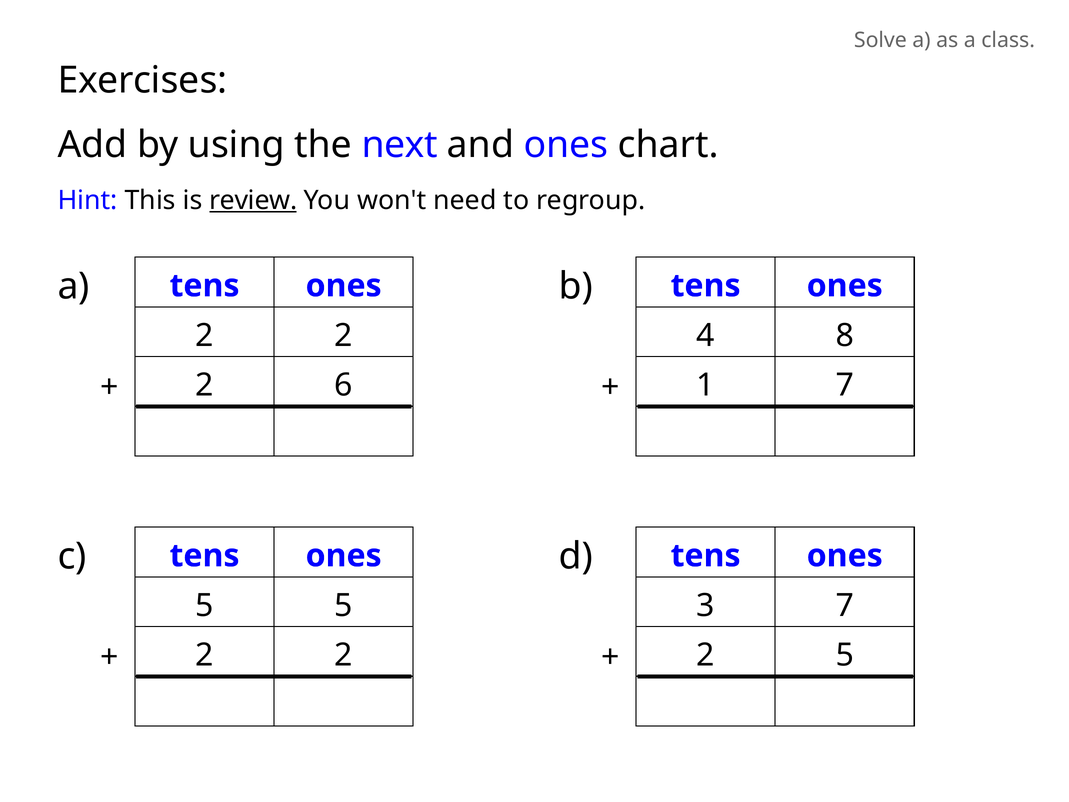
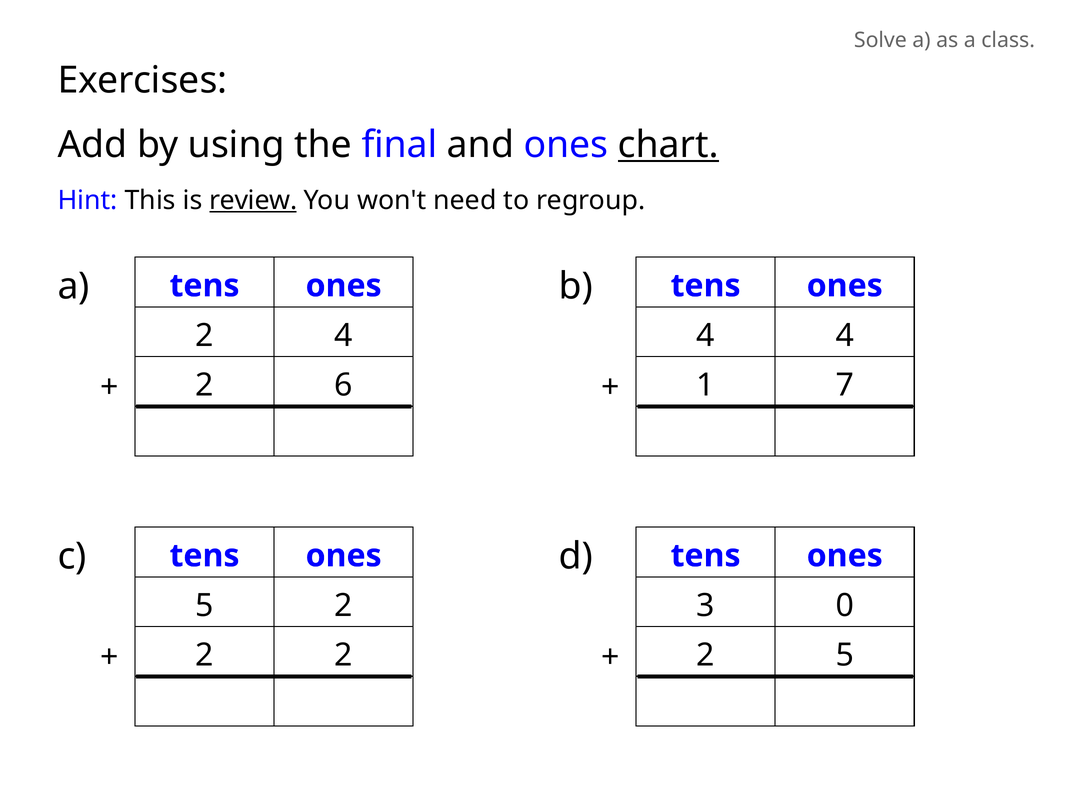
next: next -> final (400, 145)
chart underline: none -> present (668, 145)
2: 2 -> 4 (344, 335)
4 8: 8 -> 4 (845, 335)
5 5: 5 -> 2 (344, 605)
3 7: 7 -> 0 (845, 605)
